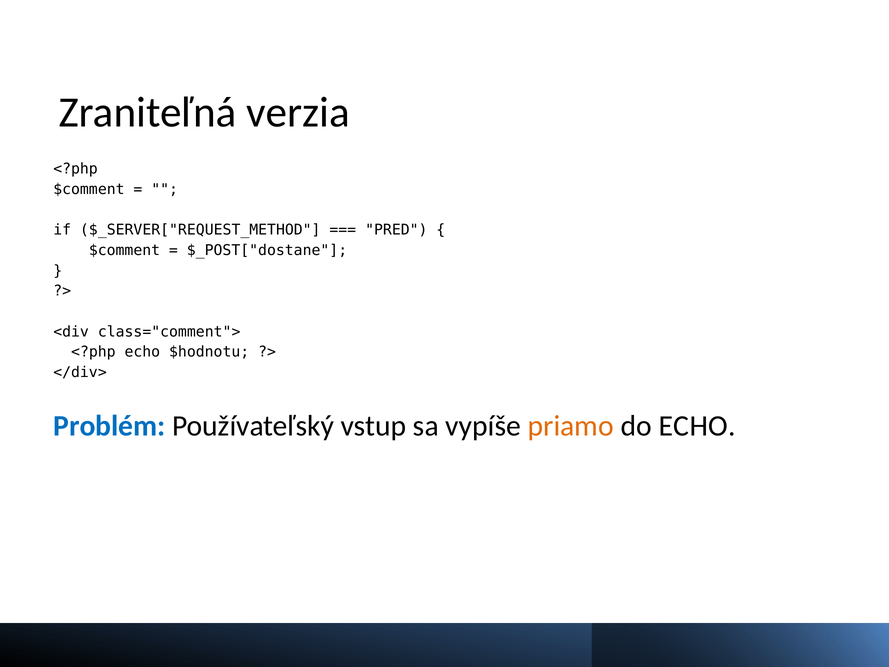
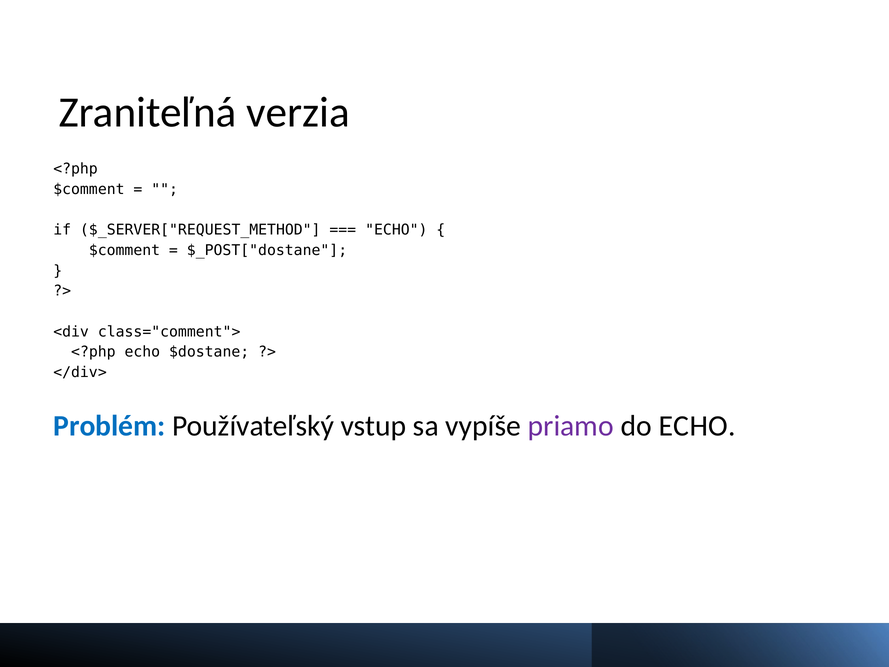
PRED: PRED -> ECHO (396, 230)
$hodnotu: $hodnotu -> $dostane (209, 352)
priamo colour: orange -> purple (571, 426)
